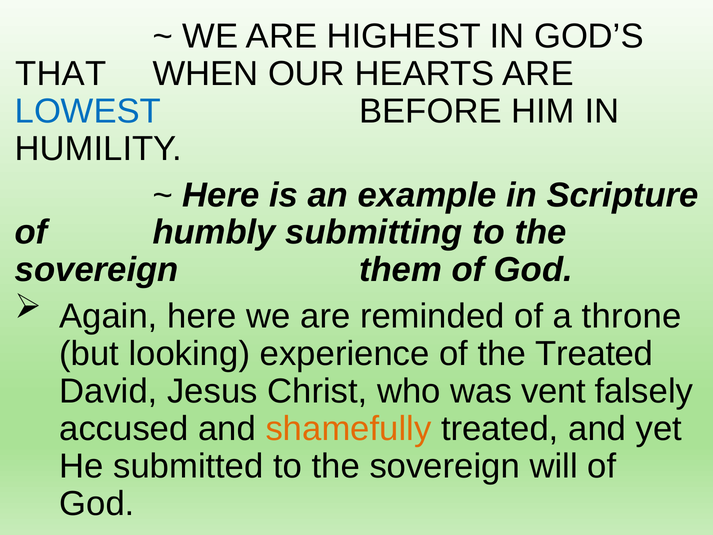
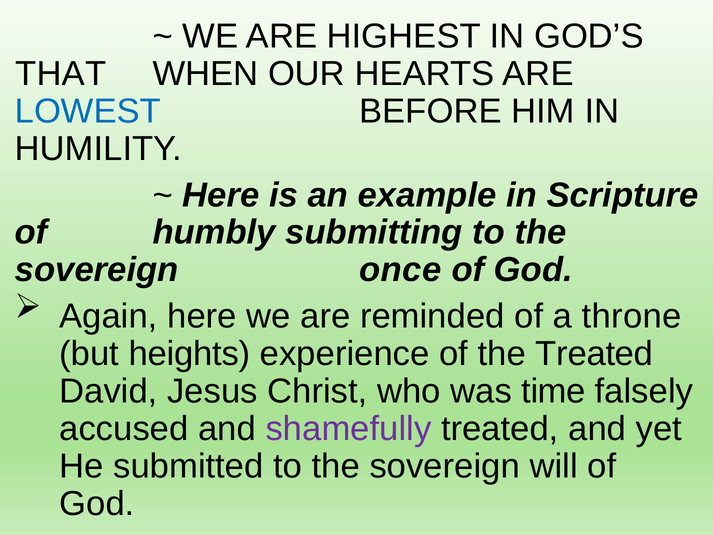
them: them -> once (400, 270)
looking: looking -> heights (189, 354)
vent: vent -> time (554, 391)
shamefully colour: orange -> purple (349, 429)
